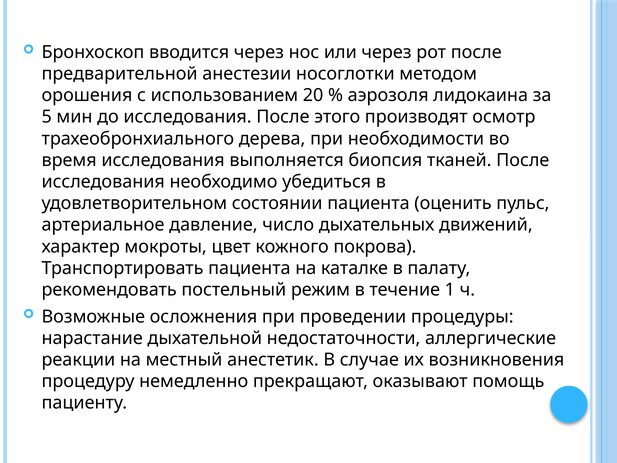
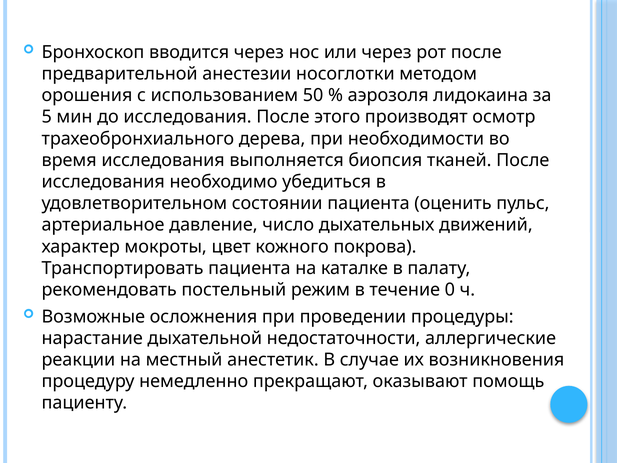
20: 20 -> 50 (313, 95)
1: 1 -> 0 (450, 290)
